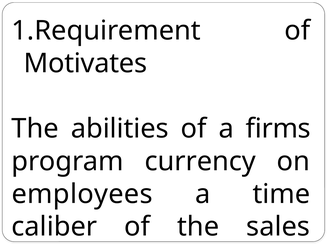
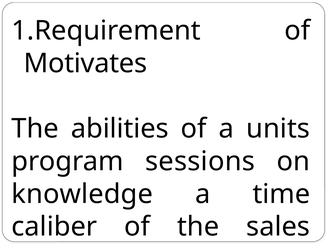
firms: firms -> units (278, 129)
currency: currency -> sessions (200, 162)
employees: employees -> knowledge (82, 194)
